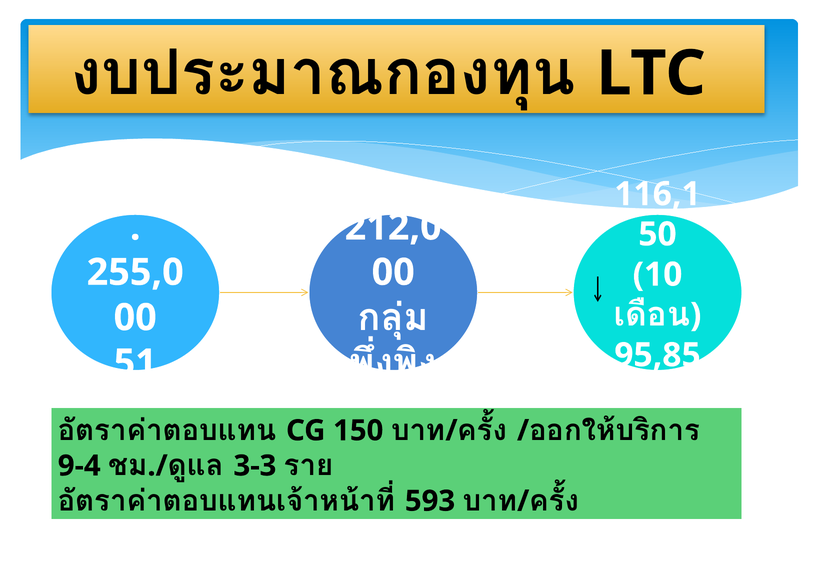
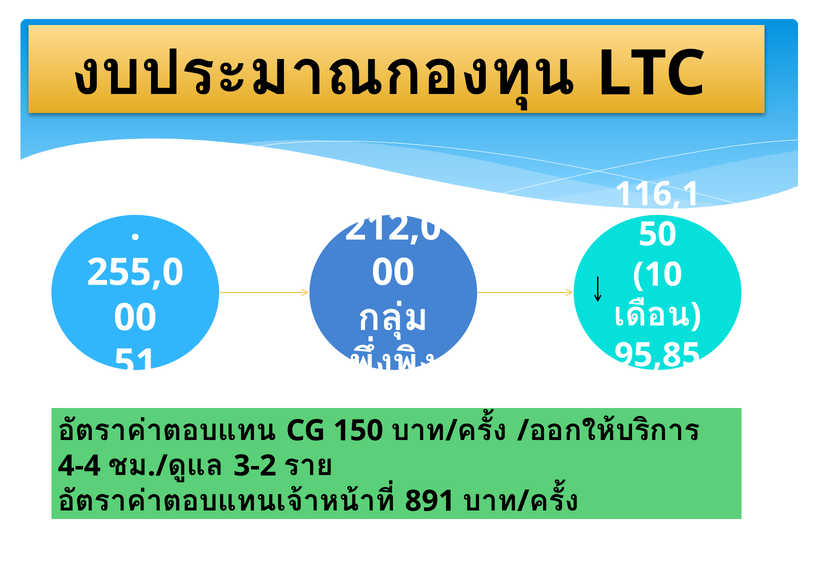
9-4: 9-4 -> 4-4 (79, 466)
3-3: 3-3 -> 3-2 (255, 466)
593: 593 -> 891 (430, 501)
